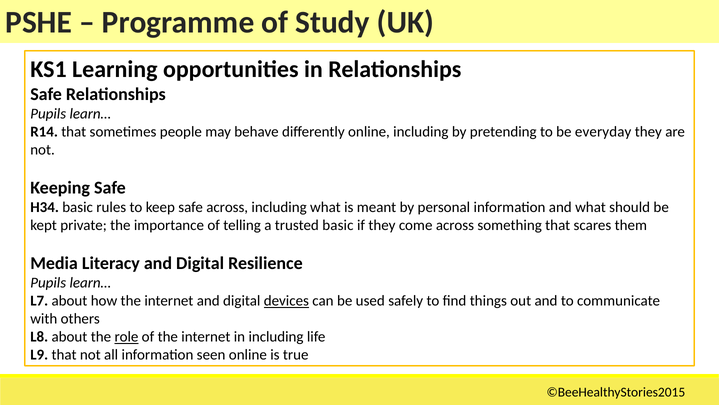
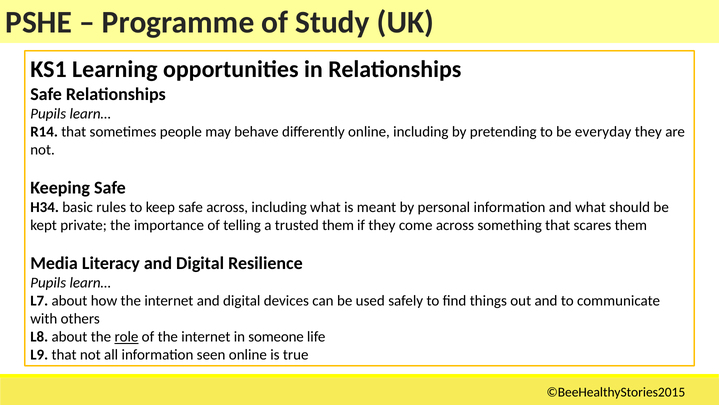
trusted basic: basic -> them (338, 225)
devices underline: present -> none (286, 301)
in including: including -> someone (276, 336)
